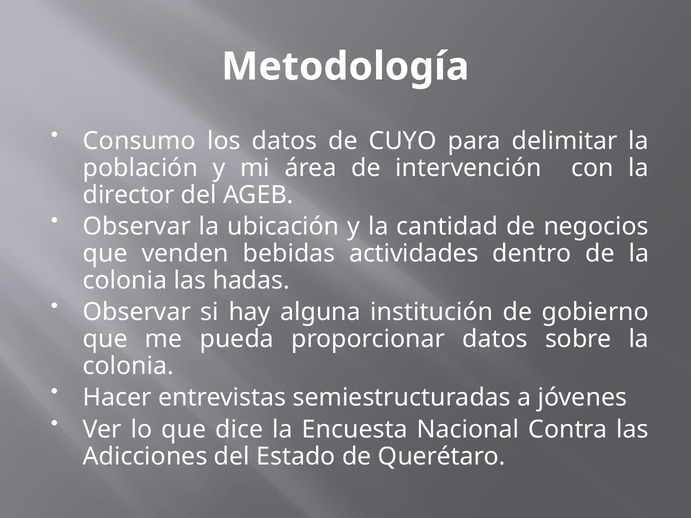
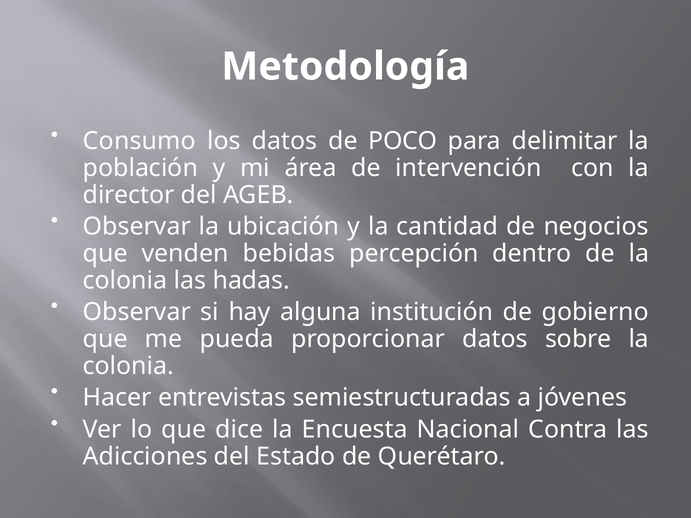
CUYO: CUYO -> POCO (403, 141)
actividades: actividades -> percepción (414, 254)
